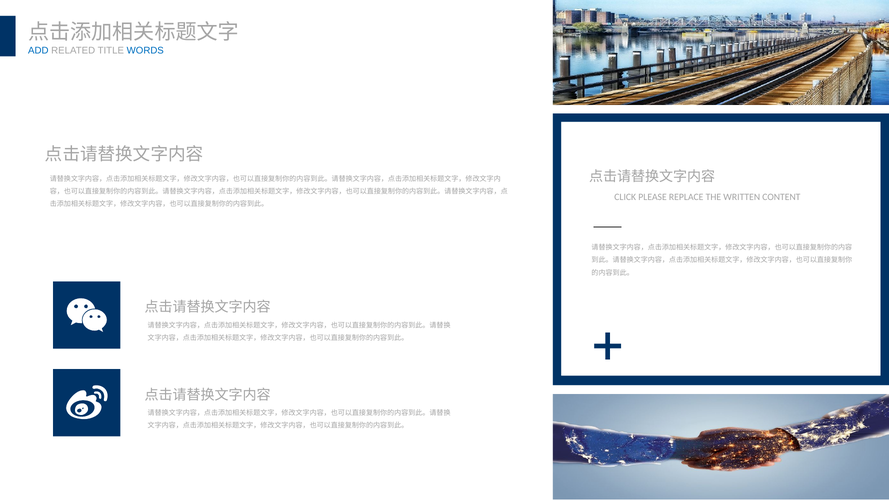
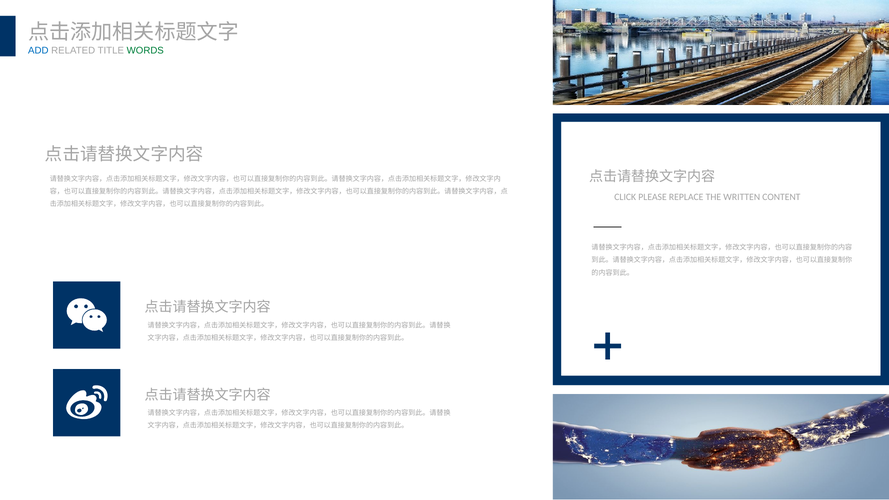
WORDS colour: blue -> green (145, 50)
